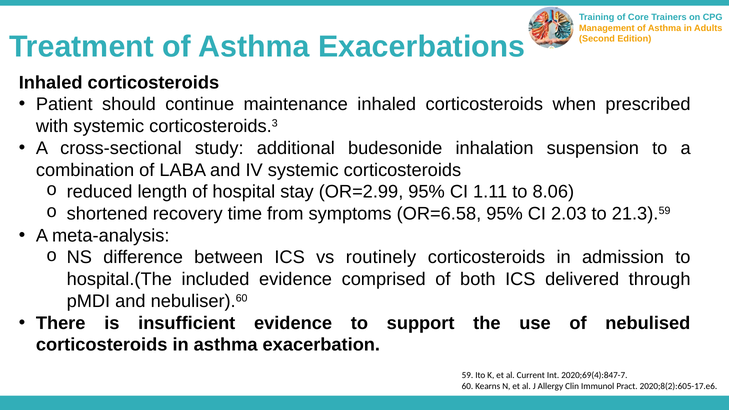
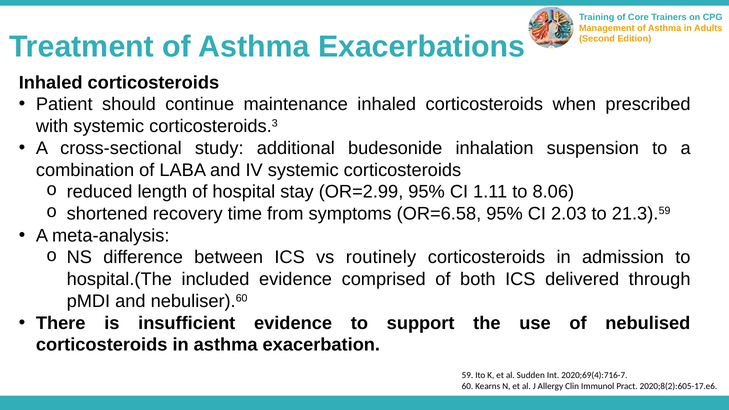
Current: Current -> Sudden (531, 375)
2020;69(4):847-7: 2020;69(4):847-7 -> 2020;69(4):716-7 (594, 375)
